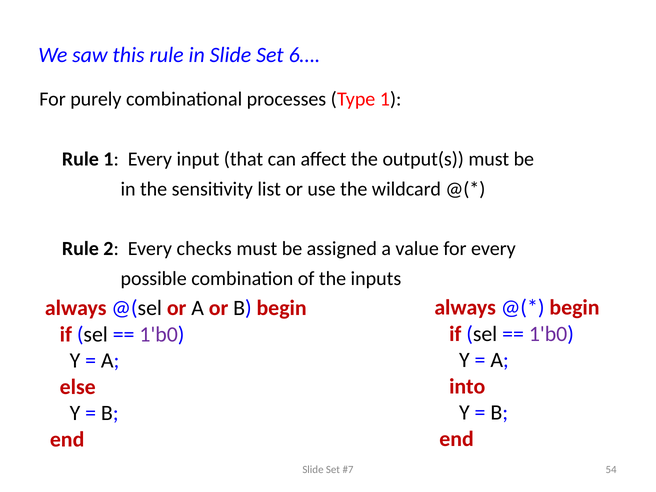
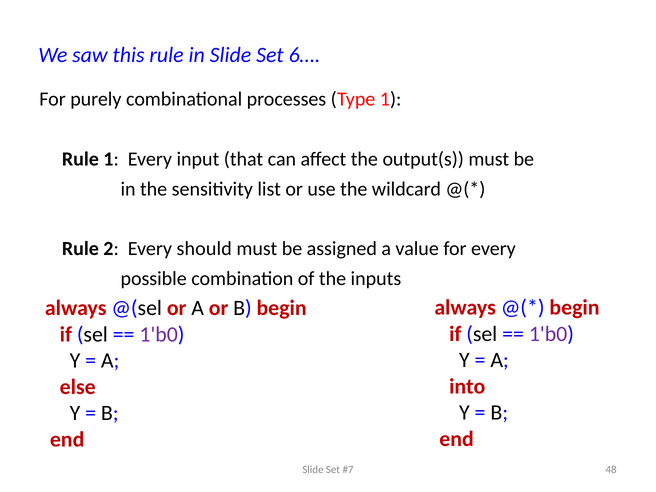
checks: checks -> should (204, 249)
54: 54 -> 48 (611, 470)
